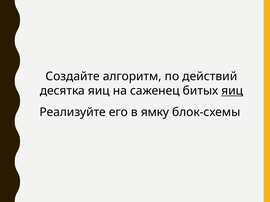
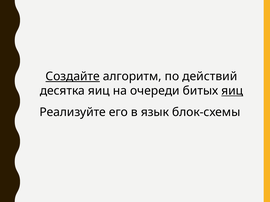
Создайте underline: none -> present (73, 77)
саженец: саженец -> очереди (155, 91)
ямку: ямку -> язык (155, 112)
